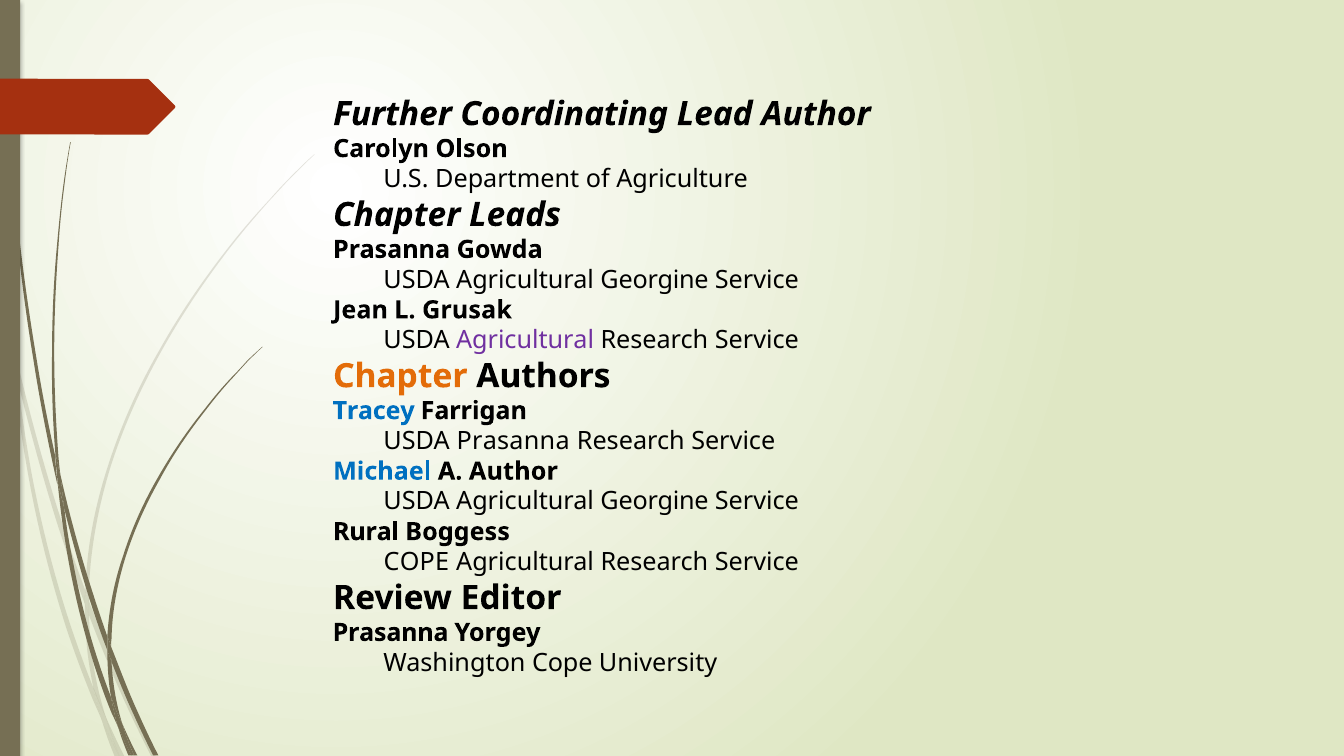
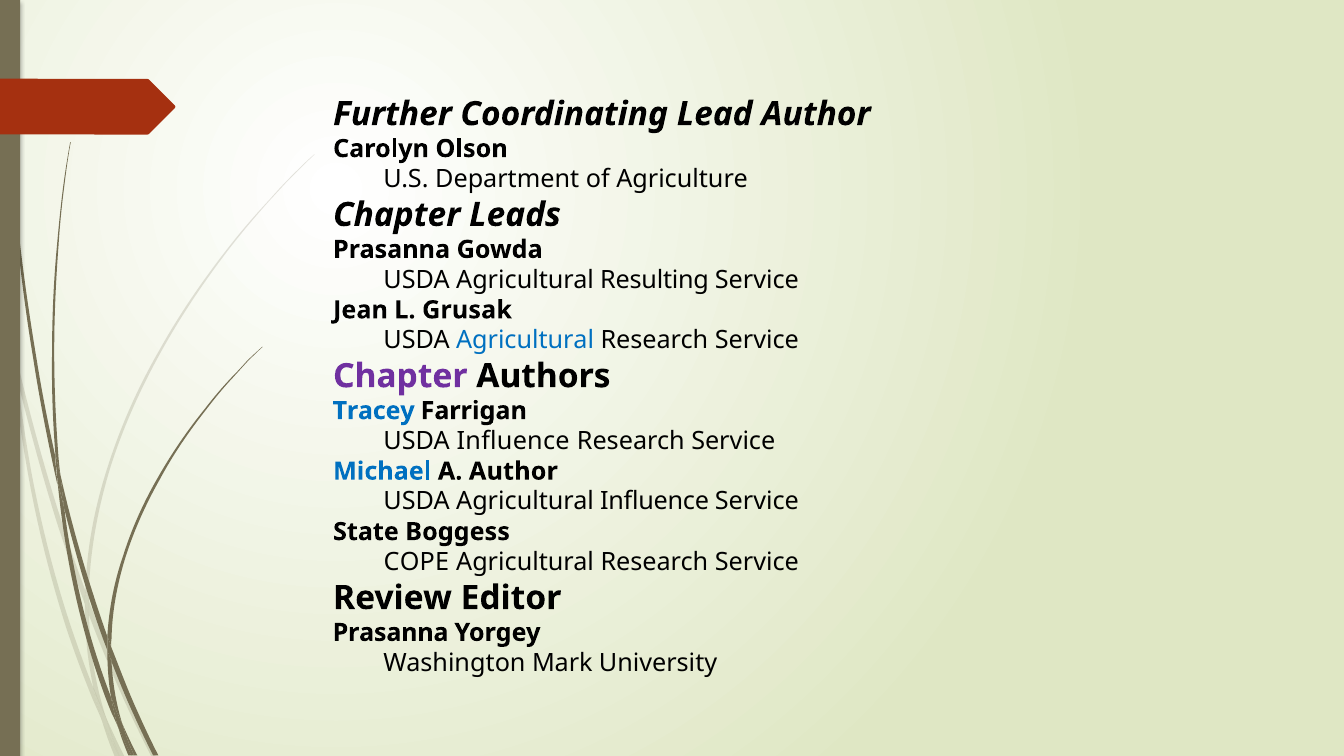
Georgine: Georgine -> Resulting (655, 280)
Agricultural colour: purple -> blue (525, 340)
Chapter colour: orange -> purple (400, 376)
USDA Prasanna: Prasanna -> Influence (513, 441)
Georgine: Georgine -> Influence (655, 502)
Rural: Rural -> State (366, 532)
Washington Cope: Cope -> Mark (562, 663)
